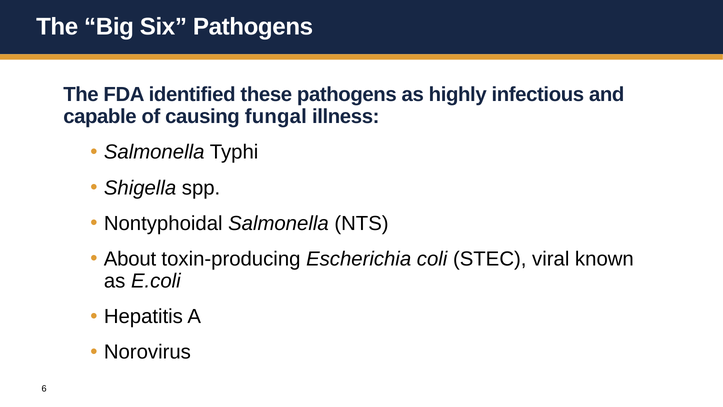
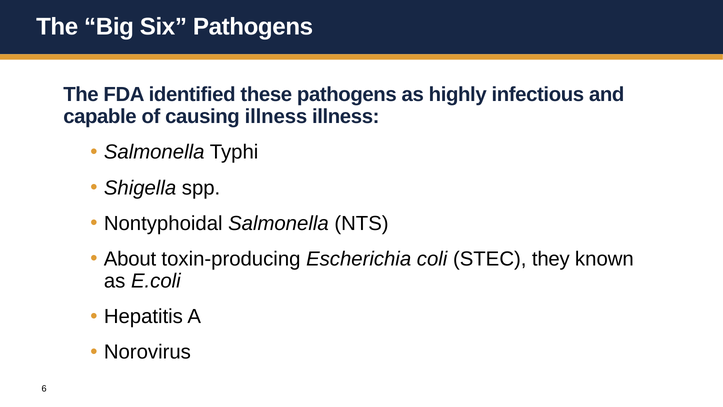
causing fungal: fungal -> illness (276, 117)
viral: viral -> they (551, 259)
